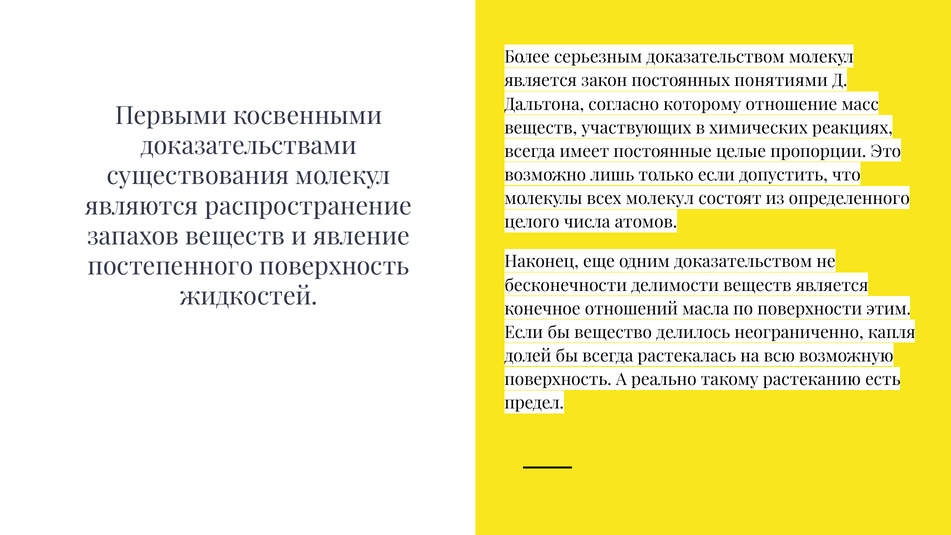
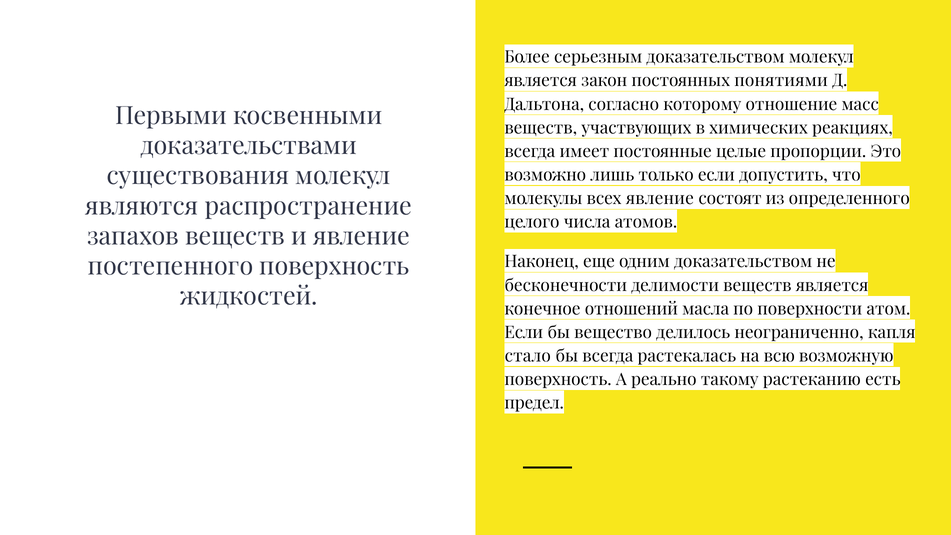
всех молекул: молекул -> явление (660, 199)
этим: этим -> атом (888, 309)
долей: долей -> стало (528, 356)
